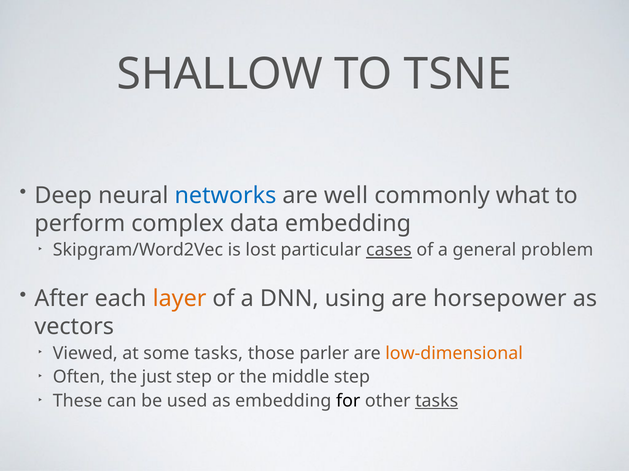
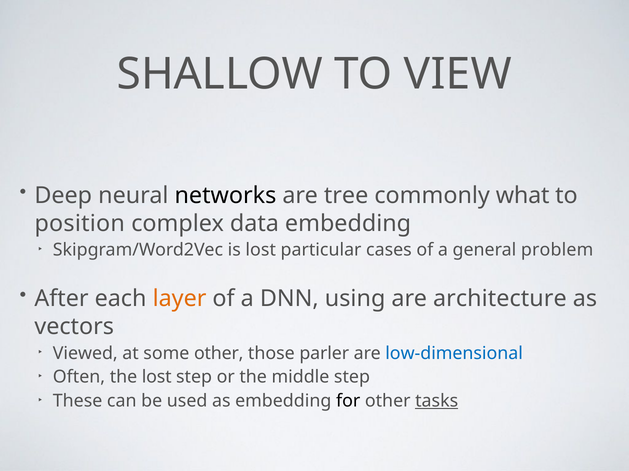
TSNE: TSNE -> VIEW (458, 74)
networks colour: blue -> black (225, 196)
well: well -> tree (346, 196)
perform: perform -> position (80, 224)
cases underline: present -> none (389, 251)
horsepower: horsepower -> architecture (500, 299)
some tasks: tasks -> other (219, 354)
low-dimensional colour: orange -> blue (454, 354)
the just: just -> lost (157, 378)
